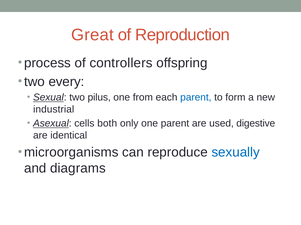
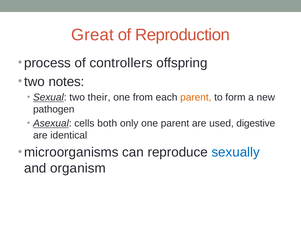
every: every -> notes (66, 82)
pilus: pilus -> their (99, 98)
parent colour: blue -> orange (196, 98)
industrial: industrial -> pathogen (54, 110)
diagrams: diagrams -> organism (78, 169)
